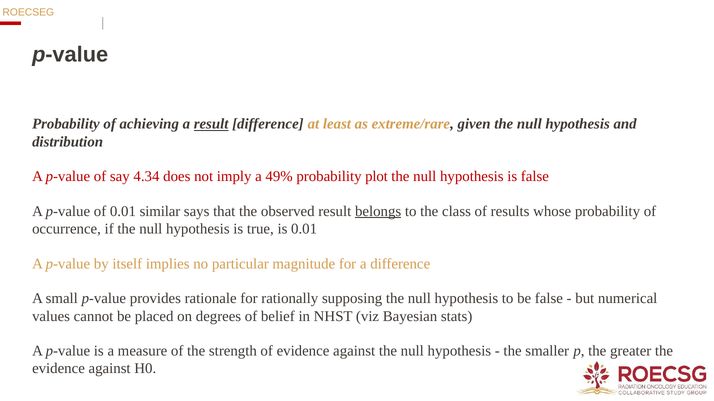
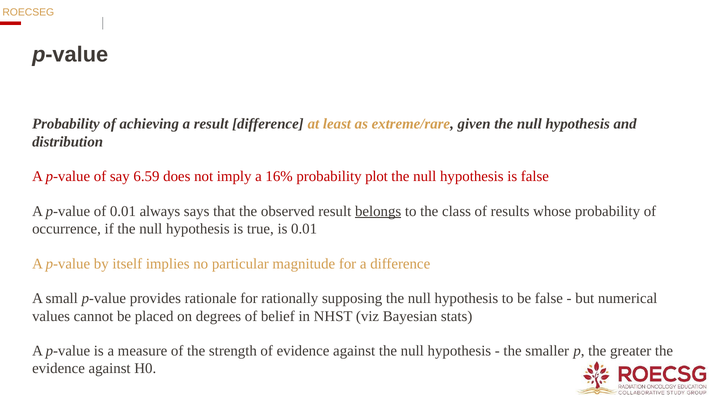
result underline: present -> none (211, 124)
4.34: 4.34 -> 6.59 (146, 177)
49%: 49% -> 16% (279, 177)
similar: similar -> always (160, 211)
